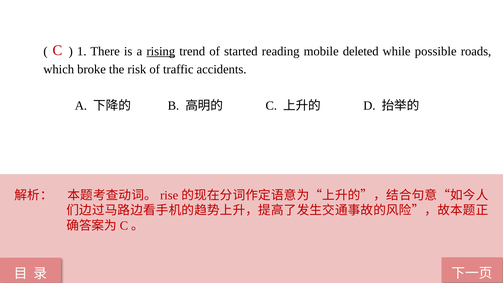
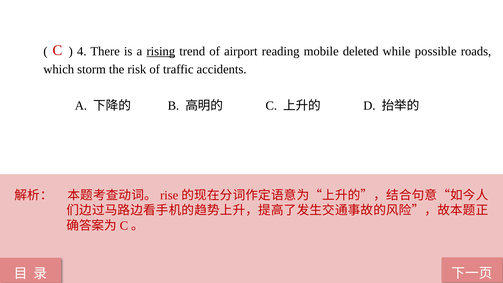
1: 1 -> 4 (82, 51)
started: started -> airport (241, 51)
broke: broke -> storm (92, 69)
